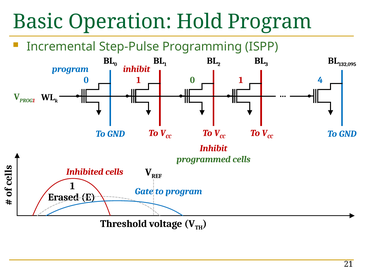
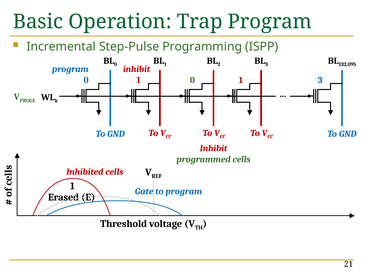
Hold: Hold -> Trap (200, 22)
1 4: 4 -> 3 (320, 80)
